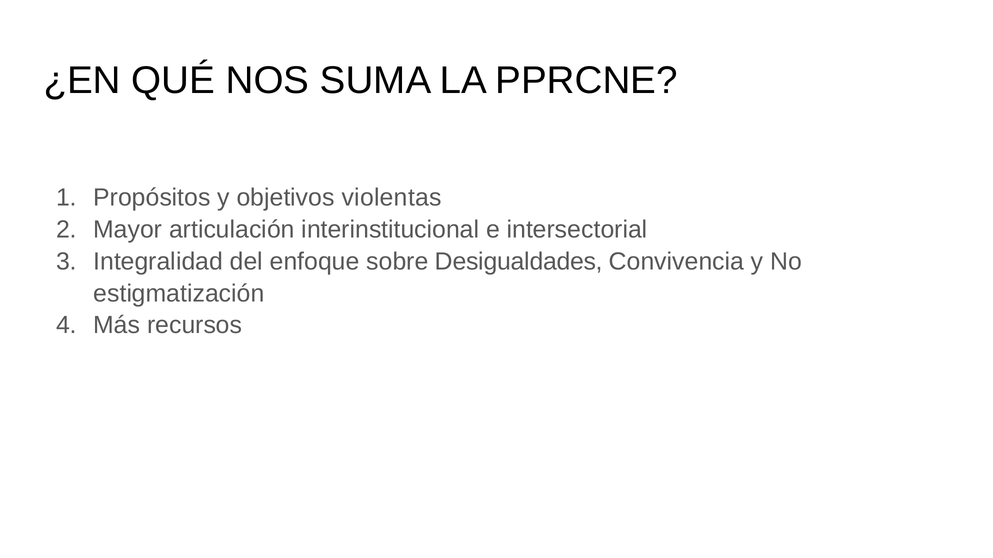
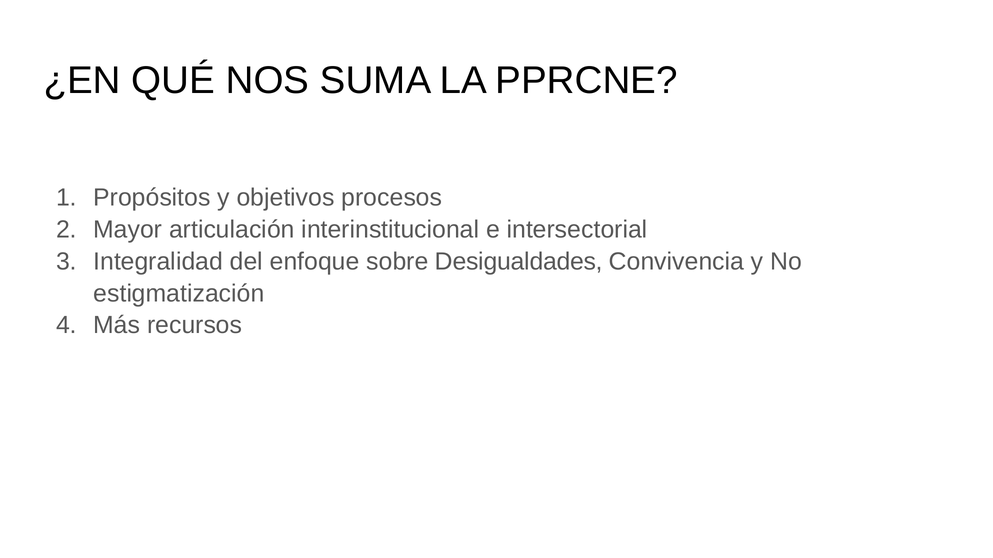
violentas: violentas -> procesos (392, 198)
